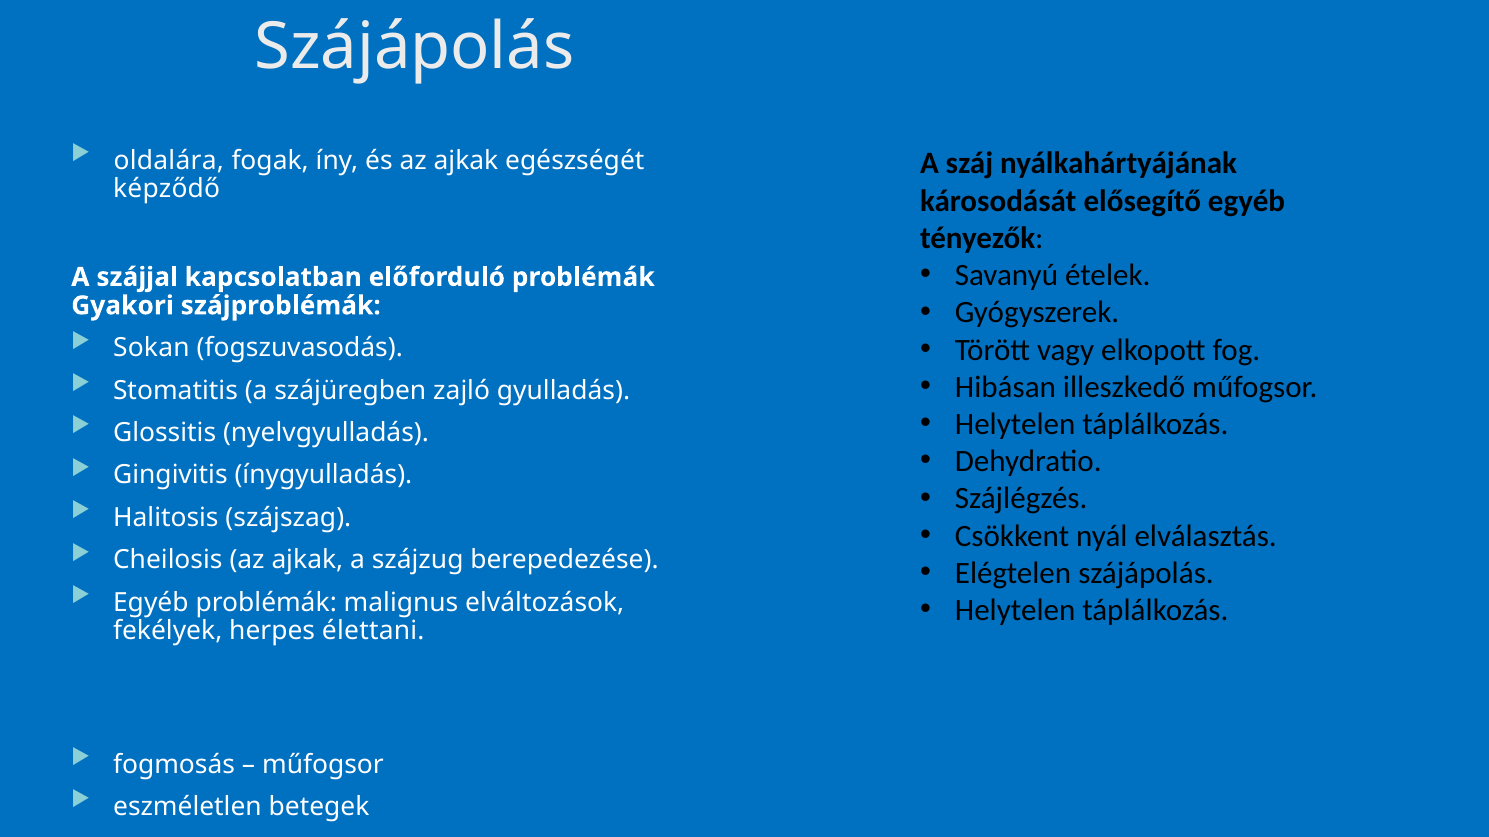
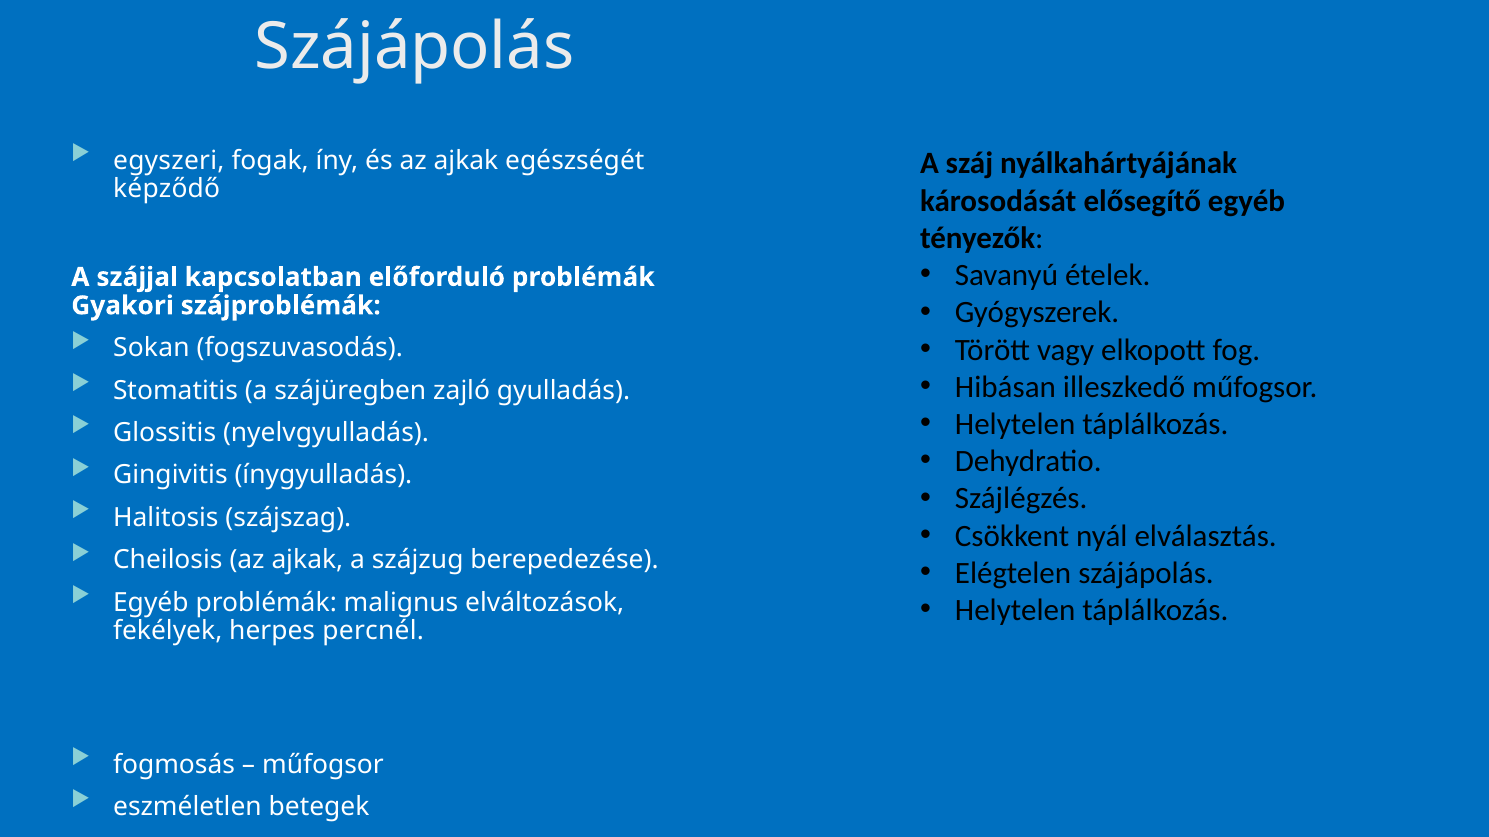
oldalára: oldalára -> egyszeri (169, 161)
élettani: élettani -> percnél (373, 631)
